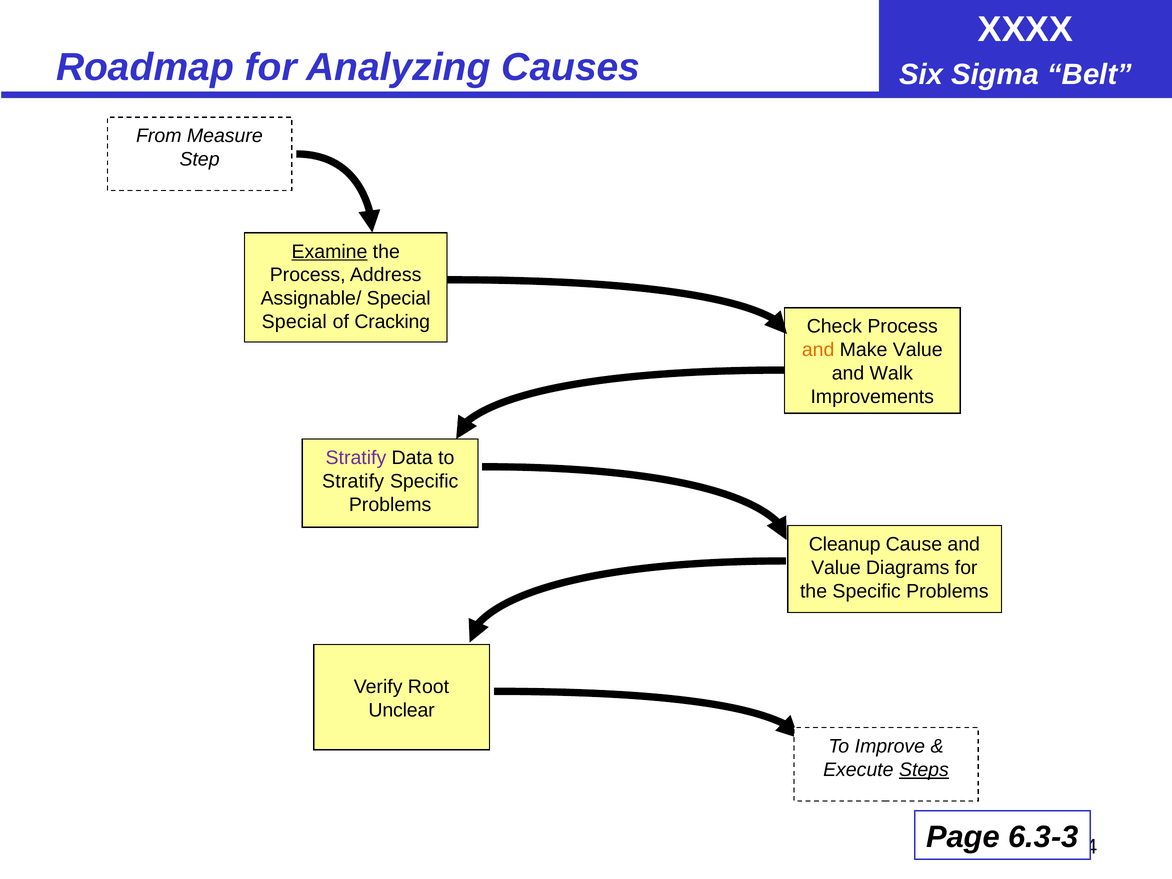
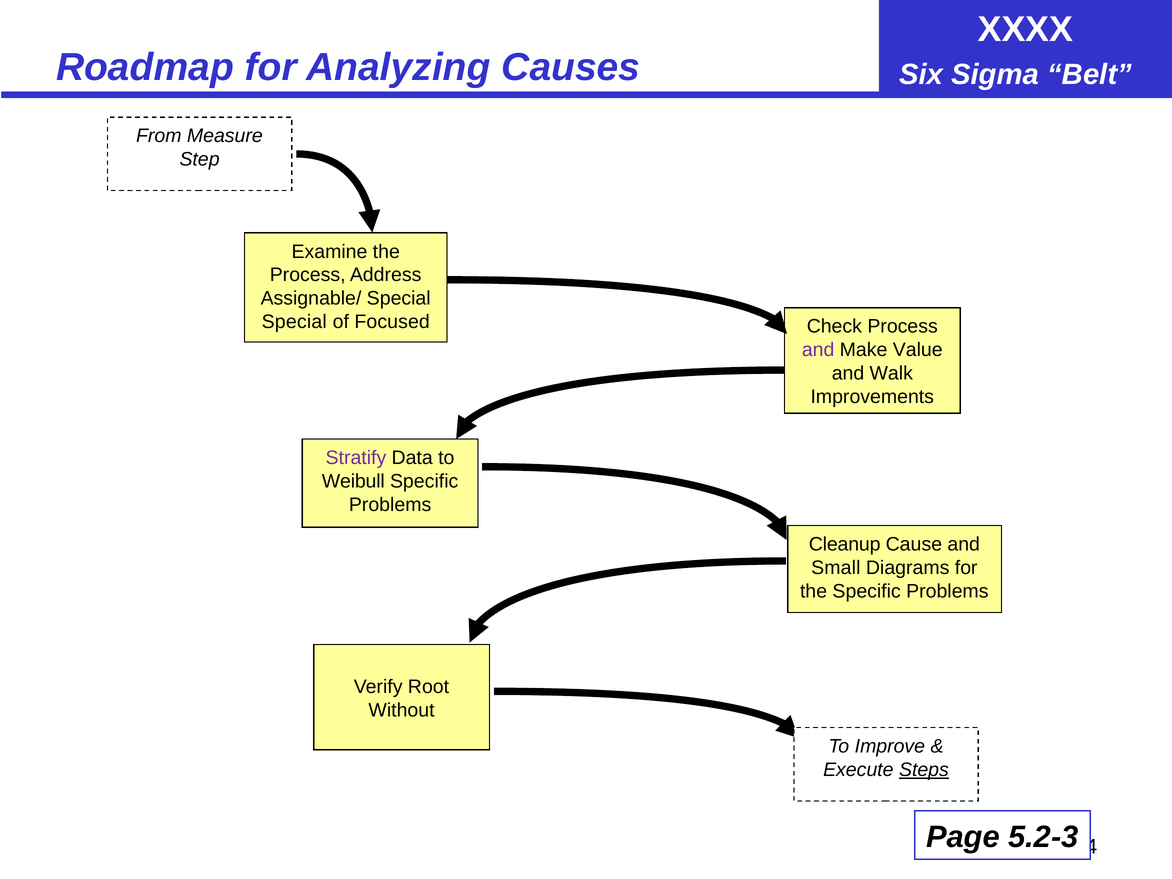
Examine underline: present -> none (329, 252)
Cracking: Cracking -> Focused (392, 322)
and colour: orange -> purple (818, 350)
Stratify: Stratify -> Weibull (353, 481)
Value: Value -> Small (836, 568)
Unclear: Unclear -> Without (402, 710)
6.3-3: 6.3-3 -> 5.2-3 (1043, 837)
